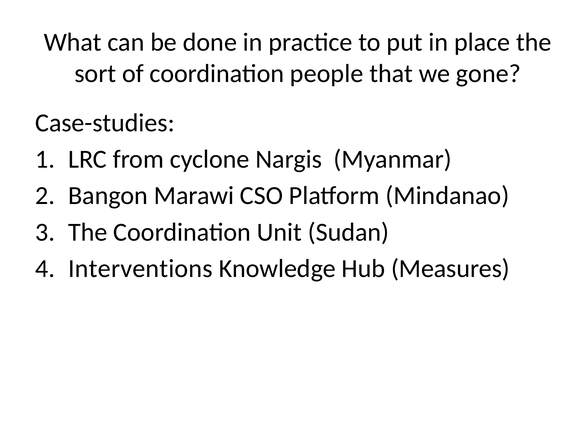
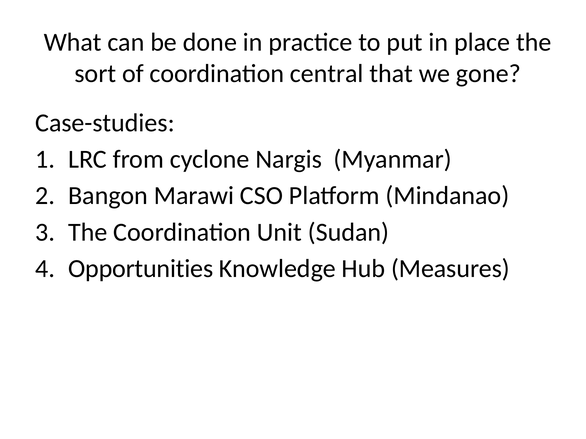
people: people -> central (327, 74)
Interventions: Interventions -> Opportunities (141, 269)
